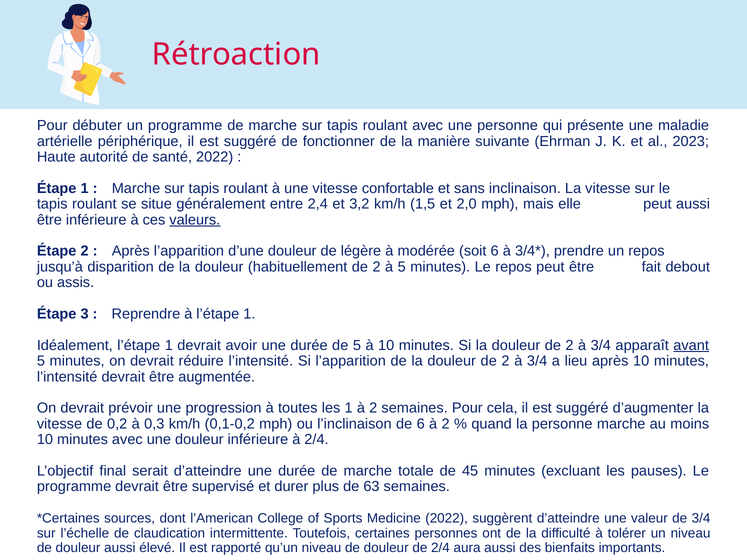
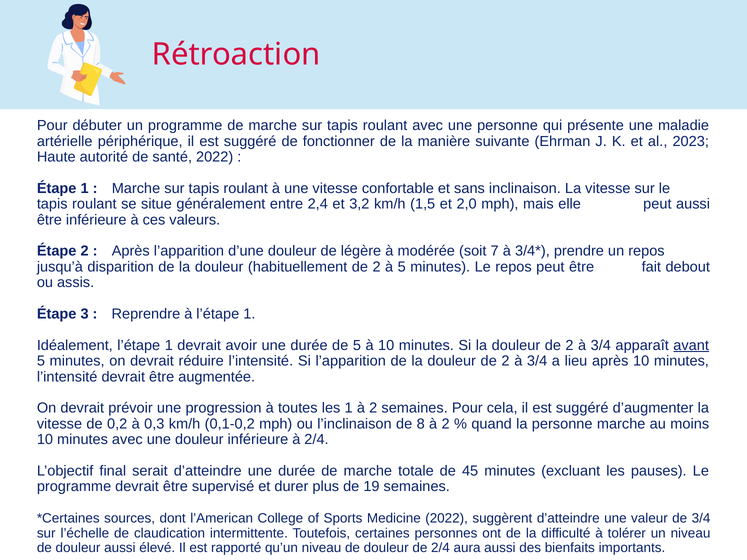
valeurs underline: present -> none (195, 220)
soit 6: 6 -> 7 (495, 251)
de 6: 6 -> 8 (421, 424)
63: 63 -> 19 (371, 487)
